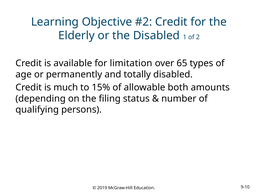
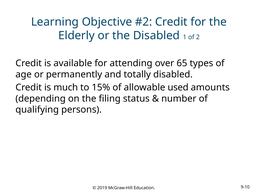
limitation: limitation -> attending (131, 63)
both: both -> used (178, 88)
